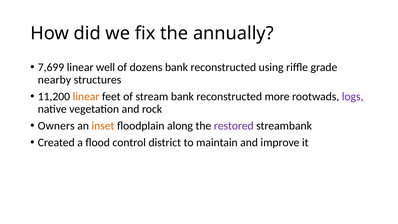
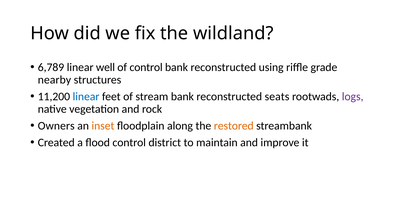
annually: annually -> wildland (233, 33)
7,699: 7,699 -> 6,789 (51, 67)
of dozens: dozens -> control (146, 67)
linear colour: orange -> blue (86, 97)
more: more -> seats (277, 97)
restored colour: purple -> orange (234, 126)
